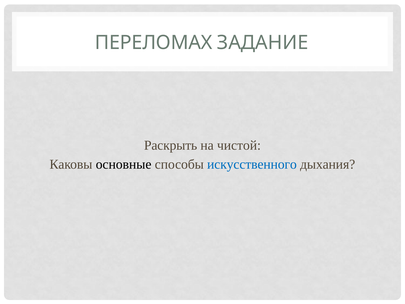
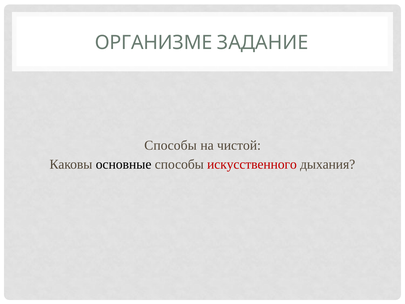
ПЕРЕЛОМАХ: ПЕРЕЛОМАХ -> ОРГАНИЗМЕ (154, 42)
Раскрыть: Раскрыть -> Способы (171, 145)
искусственного colour: blue -> red (252, 164)
